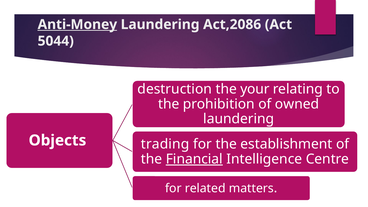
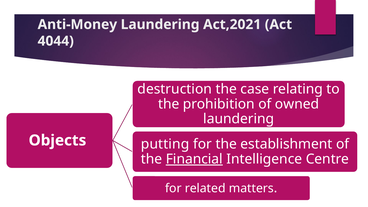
Anti-Money underline: present -> none (77, 24)
Act,2086: Act,2086 -> Act,2021 (232, 24)
5044: 5044 -> 4044 (56, 41)
your: your -> case (255, 89)
trading: trading -> putting (165, 144)
